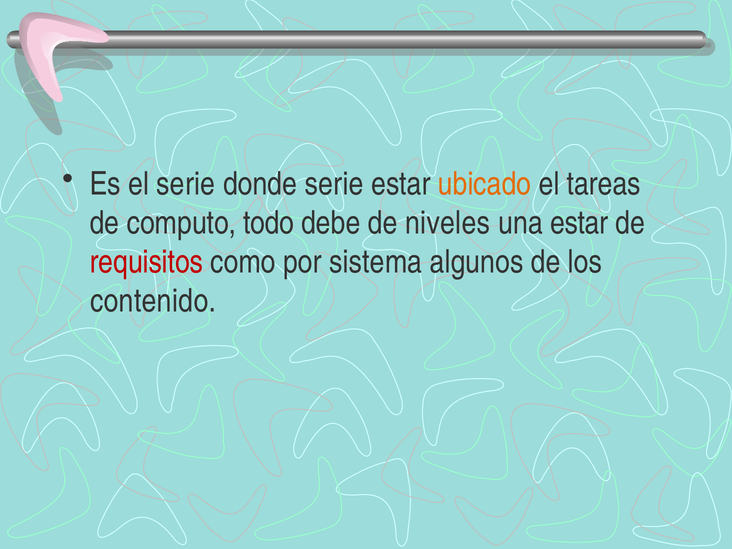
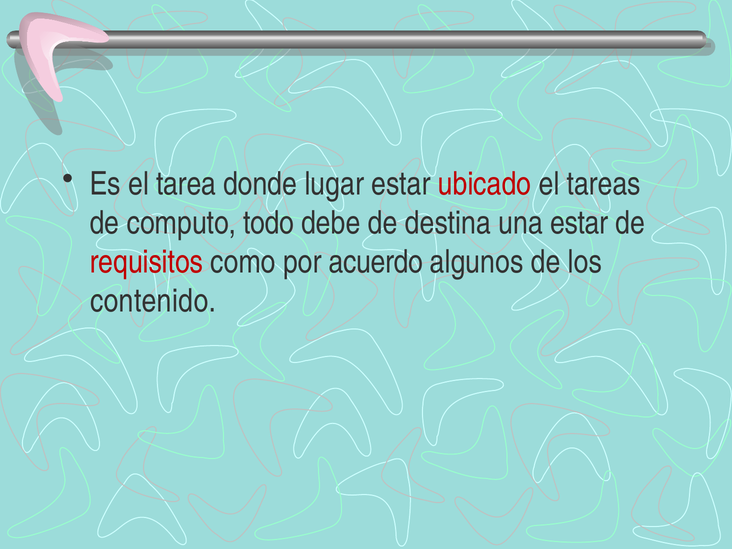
el serie: serie -> tarea (186, 184)
donde serie: serie -> lugar (334, 184)
ubicado colour: orange -> red (485, 184)
niveles: niveles -> destina (448, 223)
sistema: sistema -> acuerdo (376, 262)
